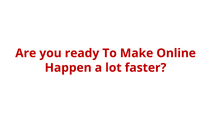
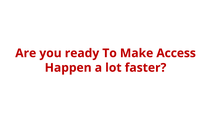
Online: Online -> Access (176, 53)
